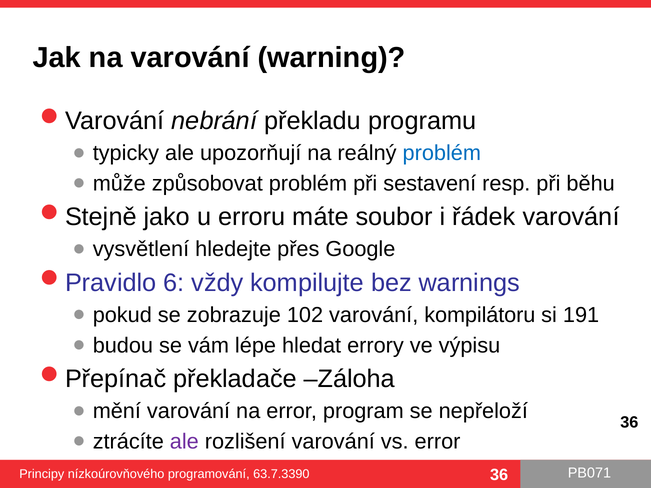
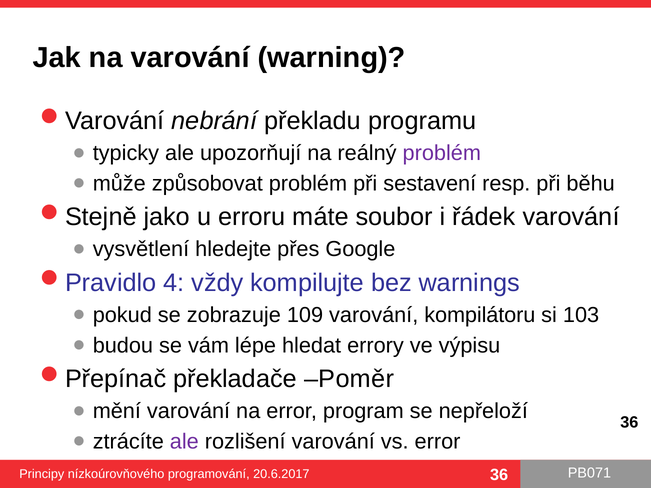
problém colour: blue -> purple (442, 153)
6: 6 -> 4 (174, 283)
102: 102 -> 109 (305, 315)
191: 191 -> 103 (581, 315)
Záloha: Záloha -> Poměr (349, 379)
63.7.3390: 63.7.3390 -> 20.6.2017 (281, 474)
